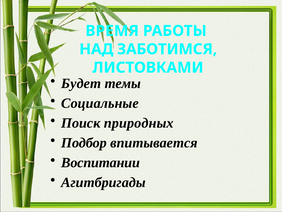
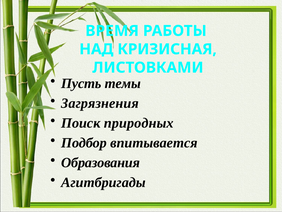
ЗАБОТИМСЯ: ЗАБОТИМСЯ -> КРИЗИСНАЯ (167, 49)
Будет: Будет -> Пусть (81, 83)
Социальные: Социальные -> Загрязнения (100, 103)
Воспитании: Воспитании -> Образования (101, 162)
